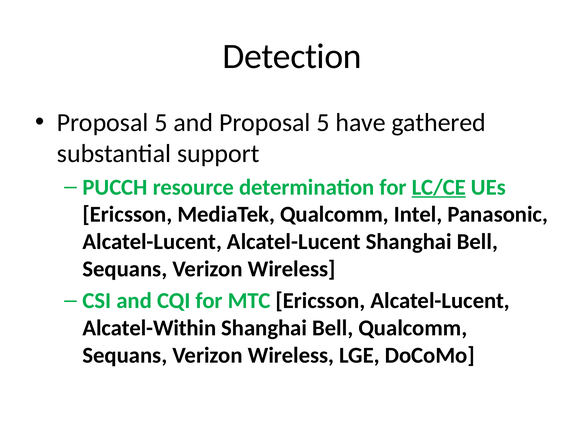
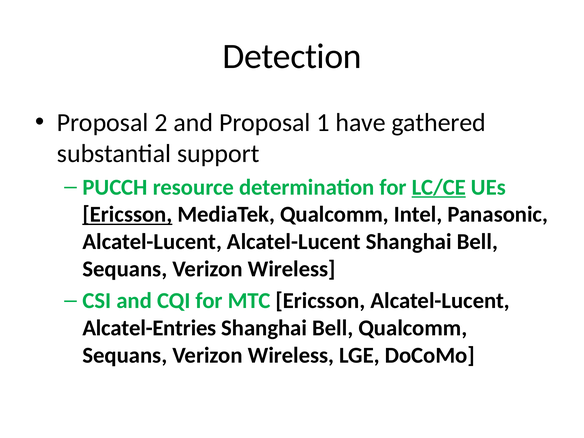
5: 5 -> 2 (161, 123)
and Proposal 5: 5 -> 1 (323, 123)
Ericsson underline: none -> present (127, 214)
Alcatel-Within: Alcatel-Within -> Alcatel-Entries (149, 328)
